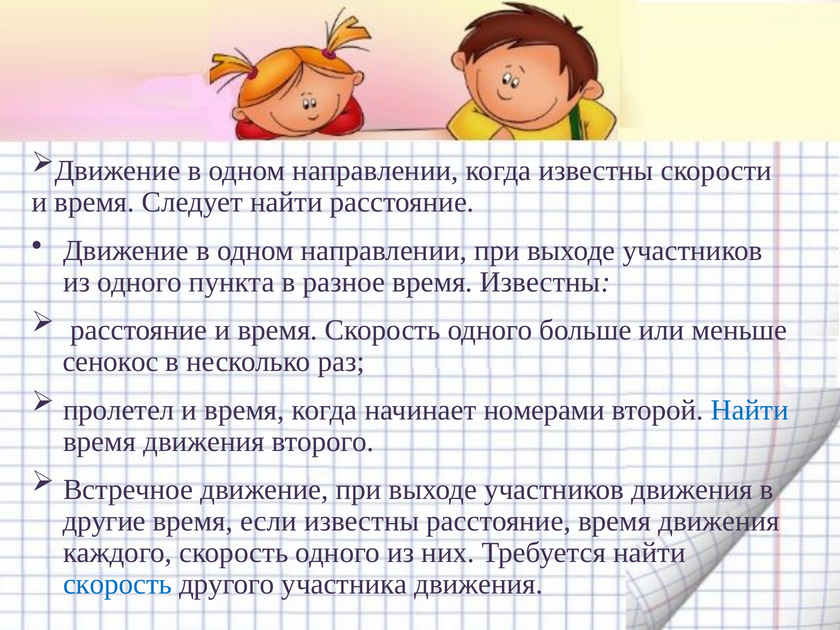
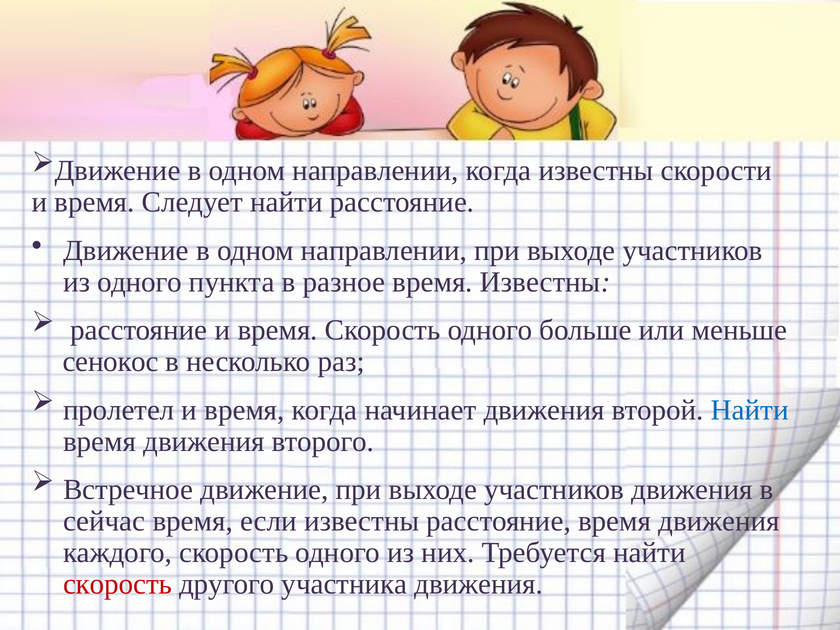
начинает номерами: номерами -> движения (544, 410)
другие: другие -> сейчас (104, 521)
скорость colour: blue -> red (118, 584)
